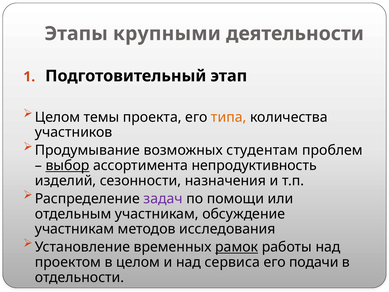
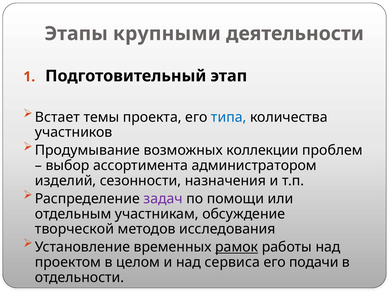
Целом: Целом -> Встает (57, 117)
типа colour: orange -> blue (229, 117)
студентам: студентам -> коллекции (262, 150)
выбор underline: present -> none (68, 165)
непродуктивность: непродуктивность -> администратором (254, 165)
участникам: участникам -> творческой (75, 229)
